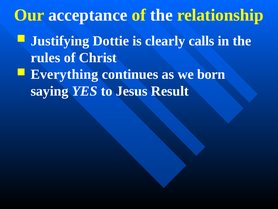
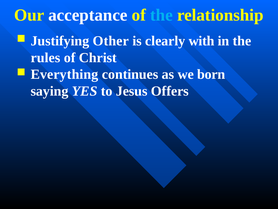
the colour: white -> light blue (161, 15)
Dottie: Dottie -> Other (111, 41)
calls: calls -> with (202, 41)
Result: Result -> Offers (170, 91)
